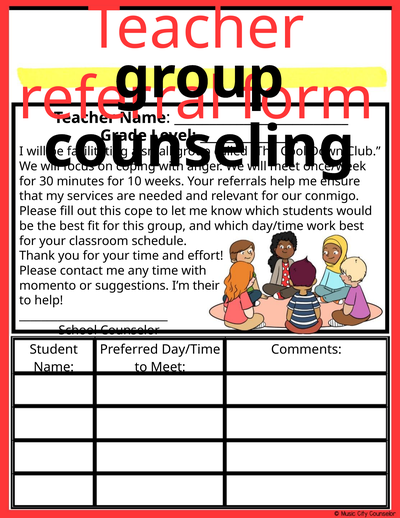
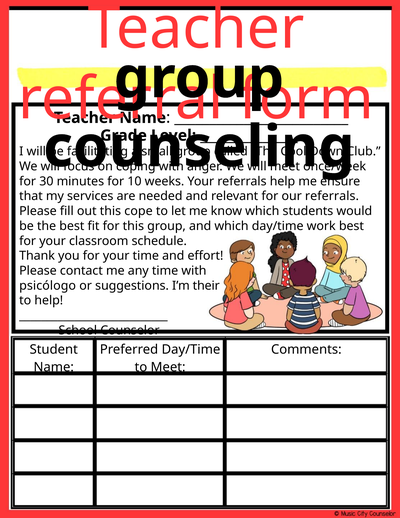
our conmigo: conmigo -> referrals (332, 196)
momento: momento -> psicólogo (48, 285)
